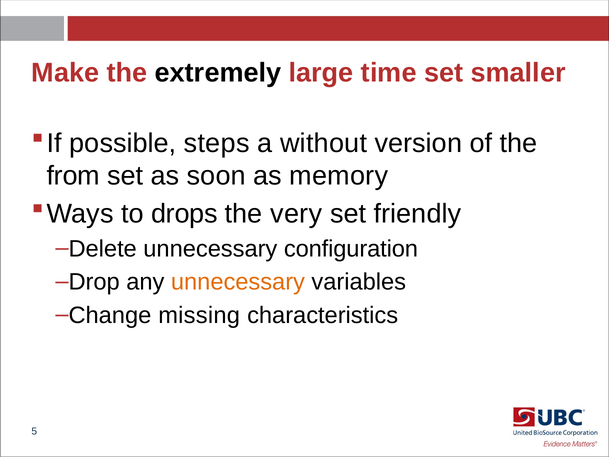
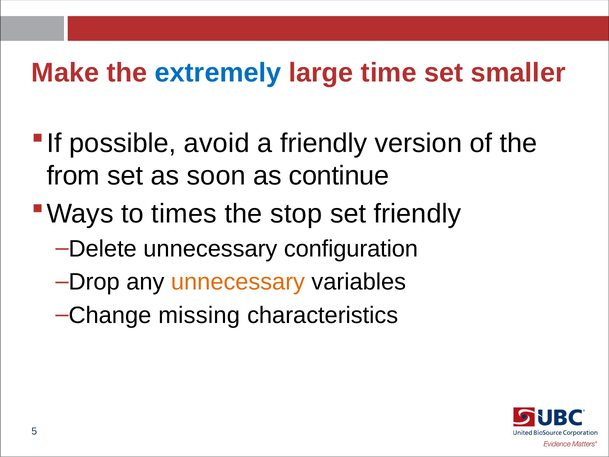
extremely colour: black -> blue (218, 73)
steps: steps -> avoid (217, 143)
a without: without -> friendly (324, 143)
memory: memory -> continue (339, 176)
drops: drops -> times (184, 214)
very: very -> stop (296, 214)
